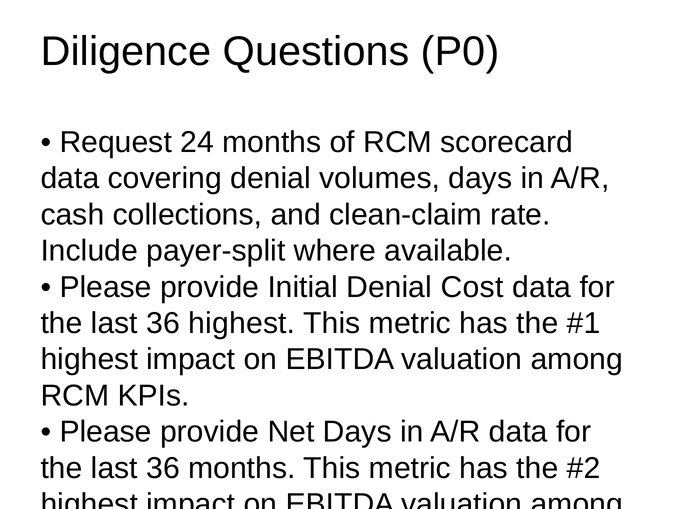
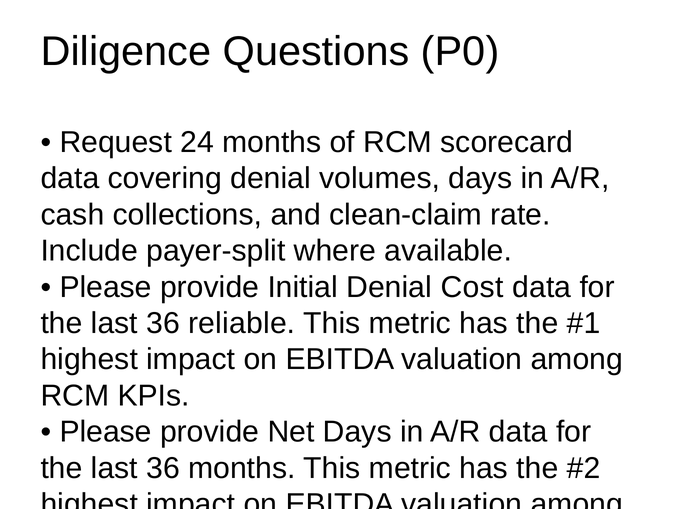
36 highest: highest -> reliable (242, 323)
